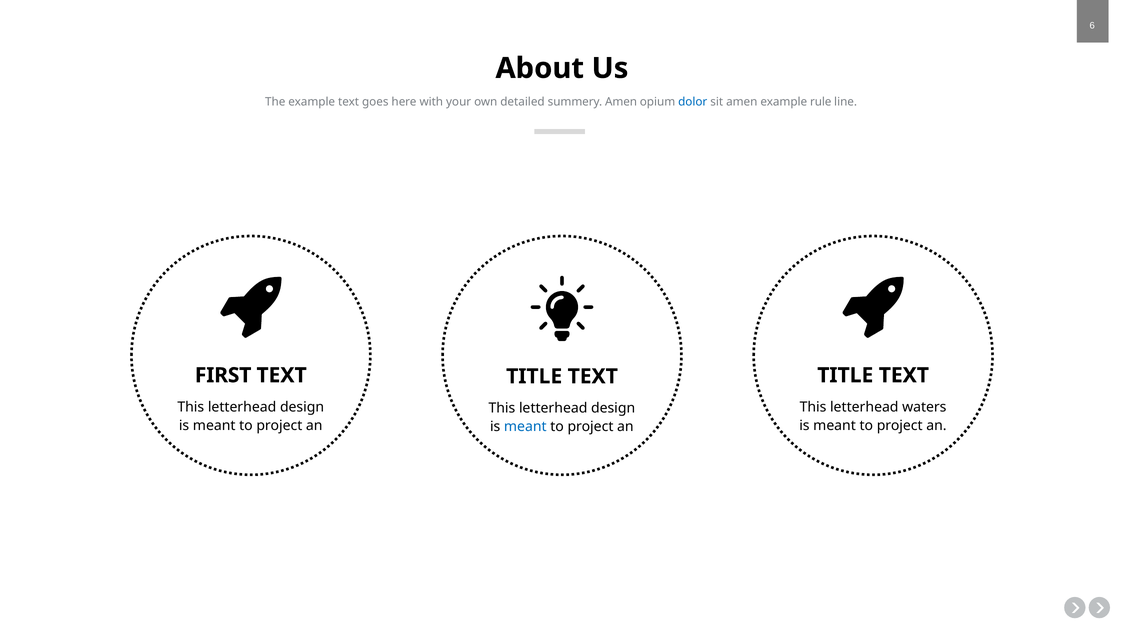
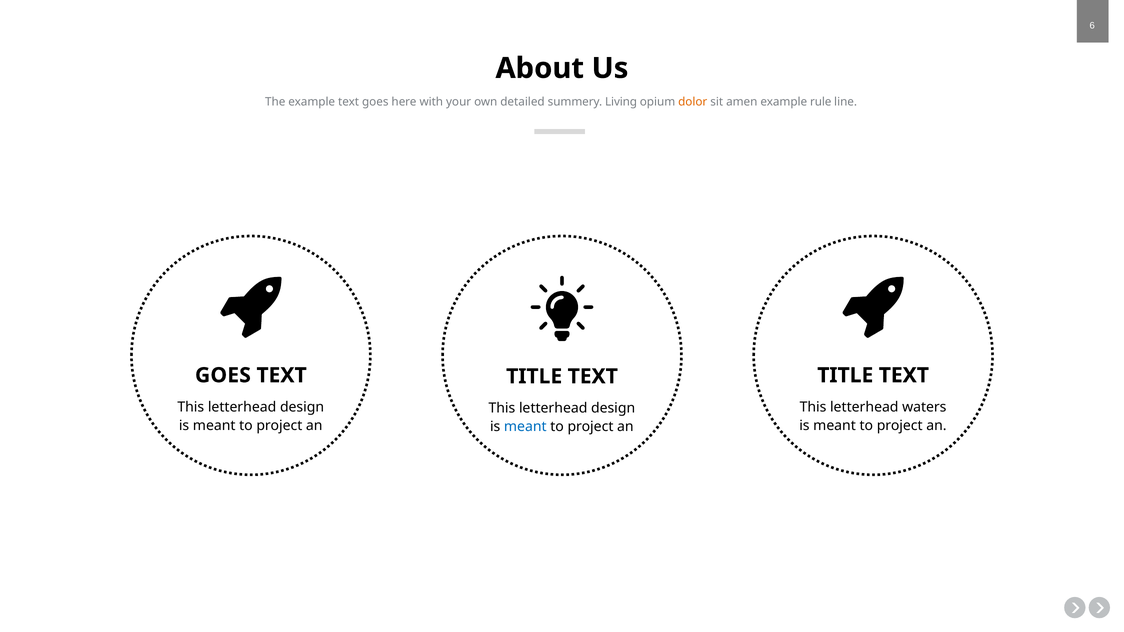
summery Amen: Amen -> Living (621, 102)
dolor colour: blue -> orange (693, 102)
FIRST: FIRST -> GOES (223, 375)
